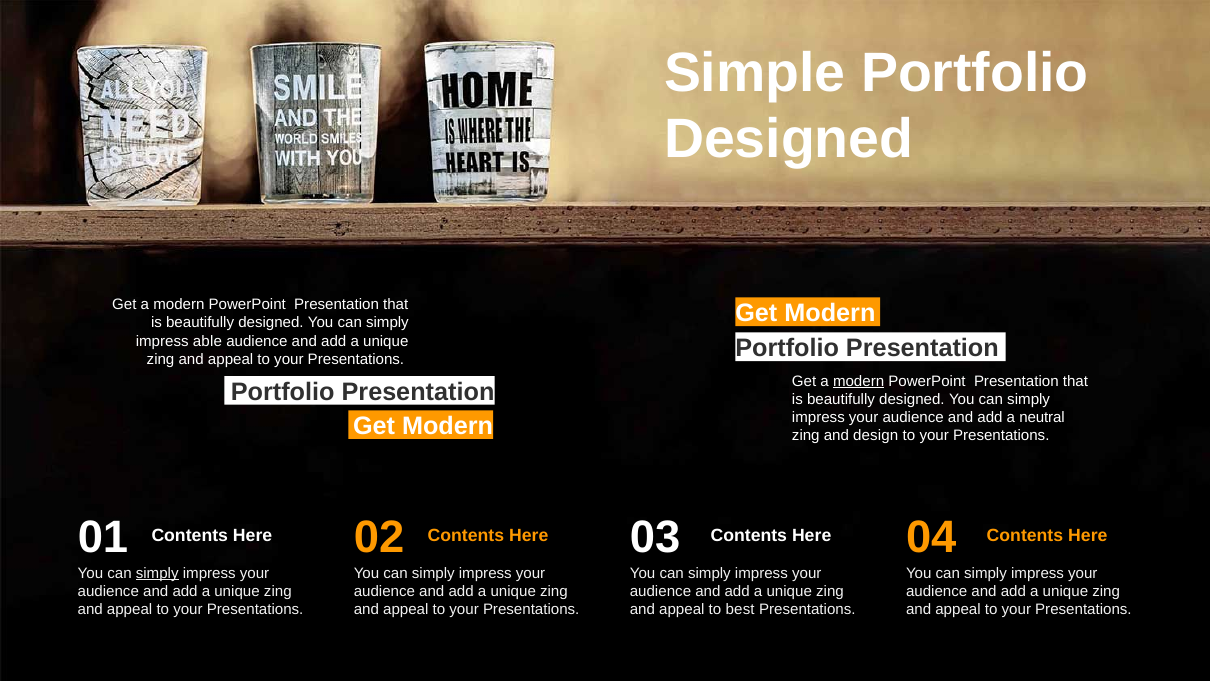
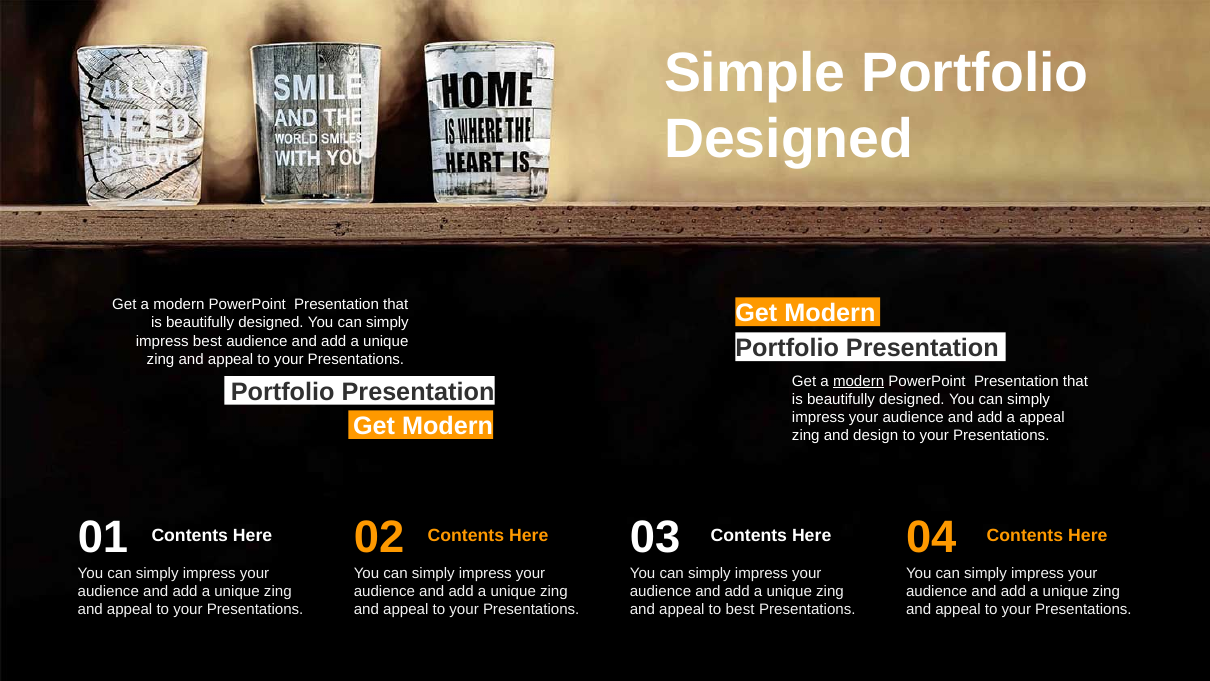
impress able: able -> best (207, 341)
a neutral: neutral -> appeal (1042, 417)
simply underline: present -> none (157, 573)
